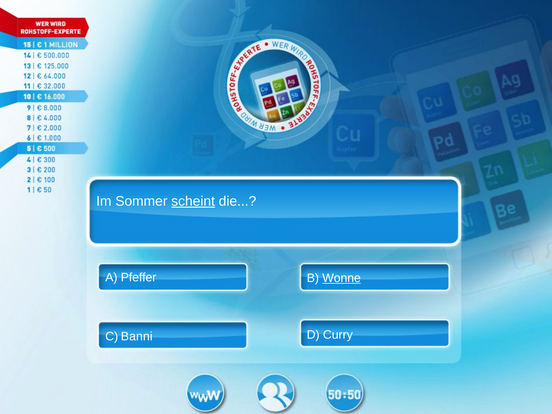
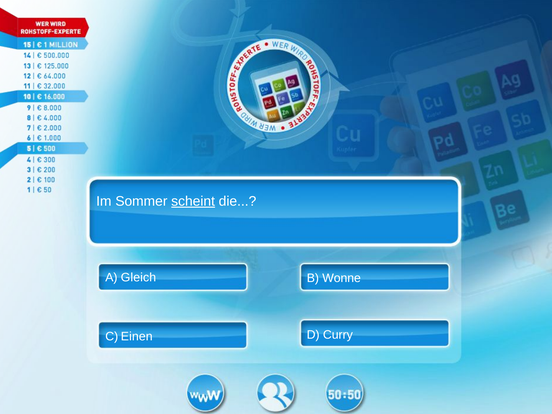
Pfeffer: Pfeffer -> Gleich (138, 277)
Wonne underline: present -> none (342, 278)
Banni: Banni -> Einen (137, 337)
